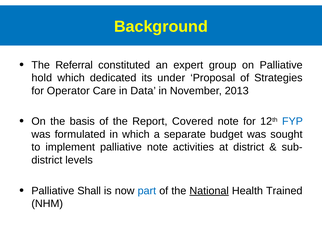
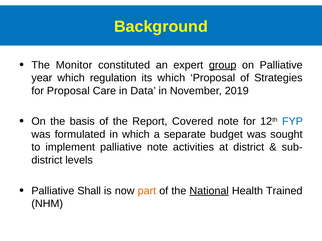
Referral: Referral -> Monitor (74, 65)
group underline: none -> present (223, 65)
hold: hold -> year (42, 78)
dedicated: dedicated -> regulation (113, 78)
its under: under -> which (171, 78)
for Operator: Operator -> Proposal (68, 91)
2013: 2013 -> 2019 (237, 91)
part colour: blue -> orange (147, 191)
